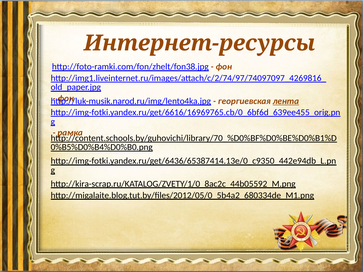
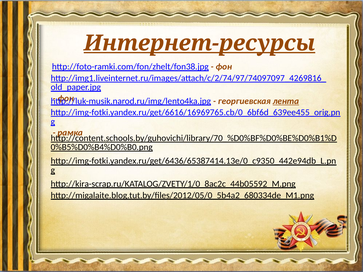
Интернет-ресурсы underline: none -> present (199, 43)
